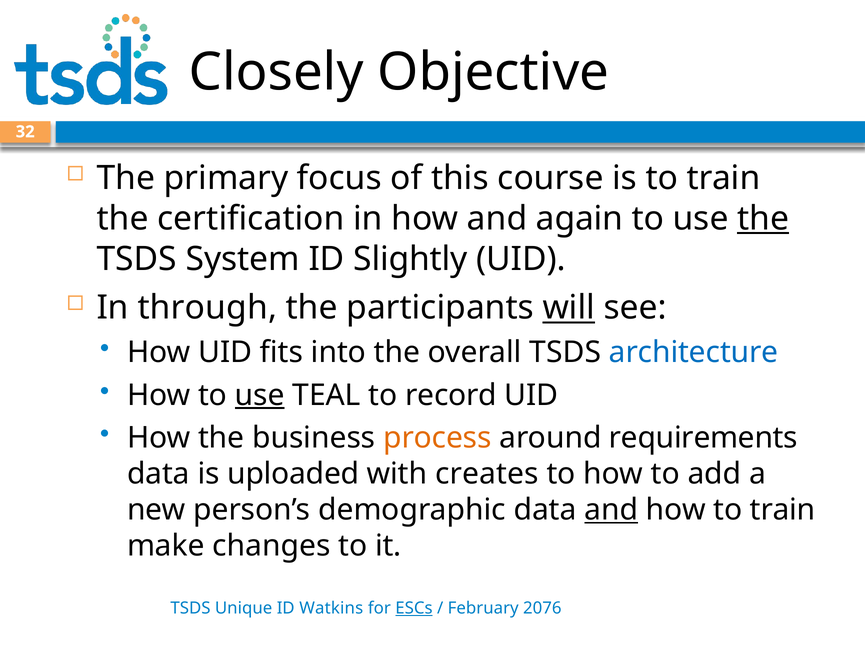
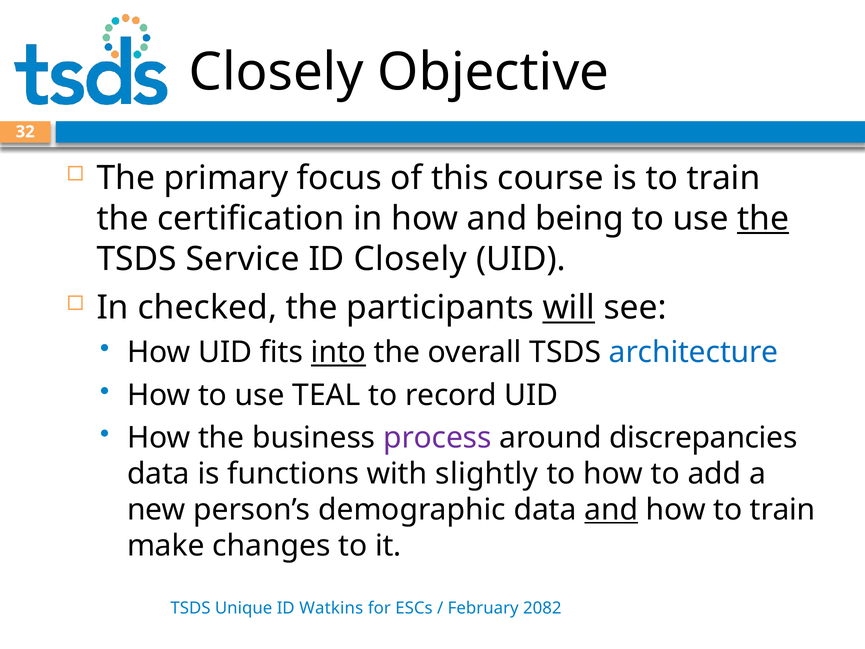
again: again -> being (580, 219)
System: System -> Service (243, 259)
ID Slightly: Slightly -> Closely (410, 259)
through: through -> checked (207, 308)
into underline: none -> present (338, 352)
use underline: present -> none (260, 395)
process colour: orange -> purple (437, 438)
requirements: requirements -> discrepancies (703, 438)
uploaded: uploaded -> functions (293, 474)
creates: creates -> slightly (487, 474)
ESCs underline: present -> none (414, 608)
2076: 2076 -> 2082 (542, 608)
